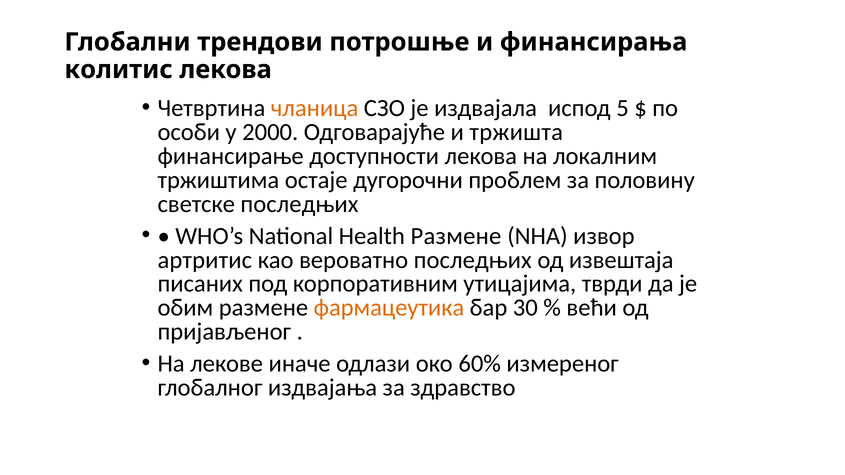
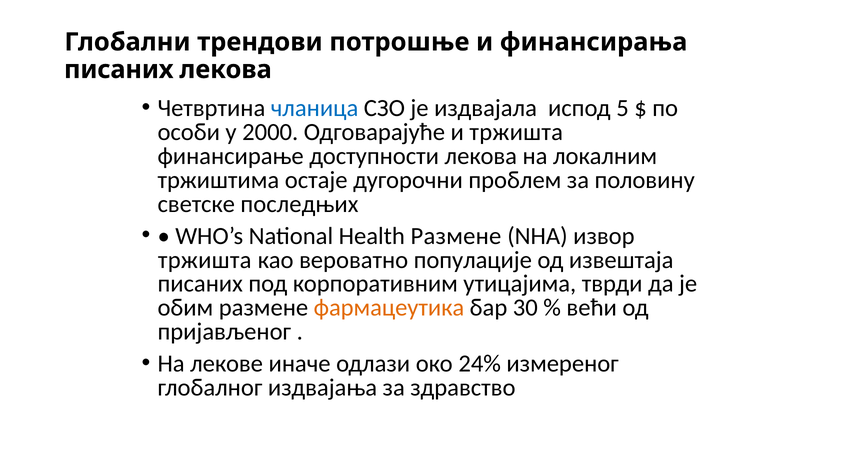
колитис: колитис -> писаних (119, 70)
чланица colour: orange -> blue (315, 108)
артритис: артритис -> тржишта (205, 260)
вероватно последњих: последњих -> популације (473, 260)
60%: 60% -> 24% (480, 364)
